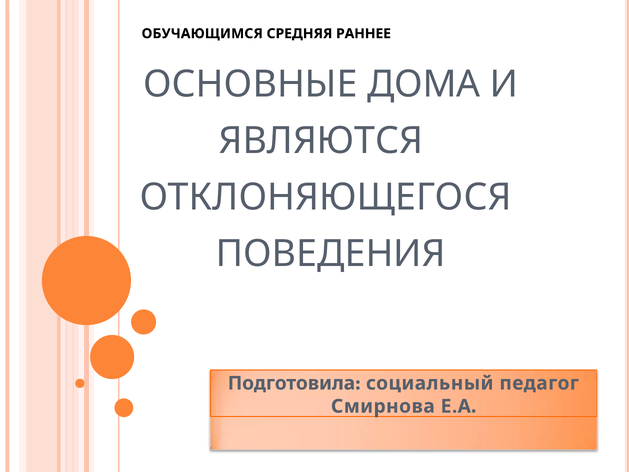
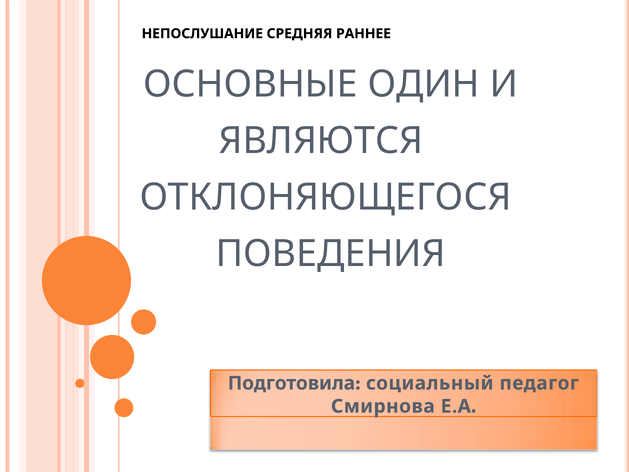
ОБУЧАЮЩИМСЯ: ОБУЧАЮЩИМСЯ -> НЕПОСЛУШАНИЕ (202, 34)
ДОМА: ДОМА -> ОДИН (424, 84)
